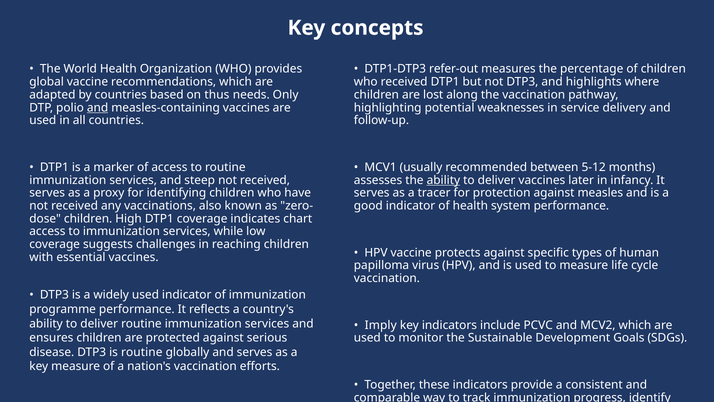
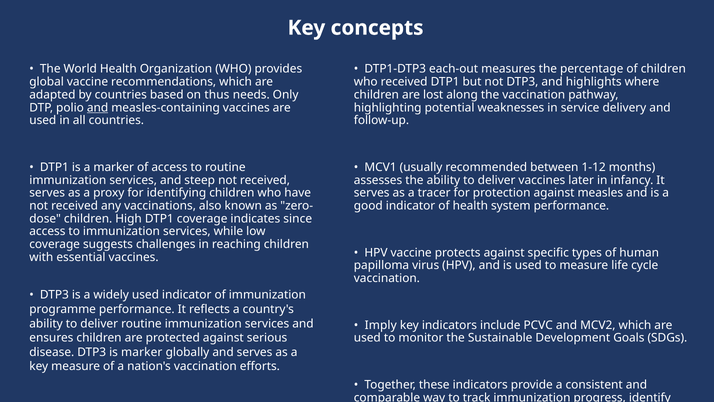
refer-out: refer-out -> each-out (454, 69)
5-12: 5-12 -> 1-12 (594, 167)
ability underline: present -> none (443, 180)
chart: chart -> since (298, 218)
is routine: routine -> marker (142, 352)
